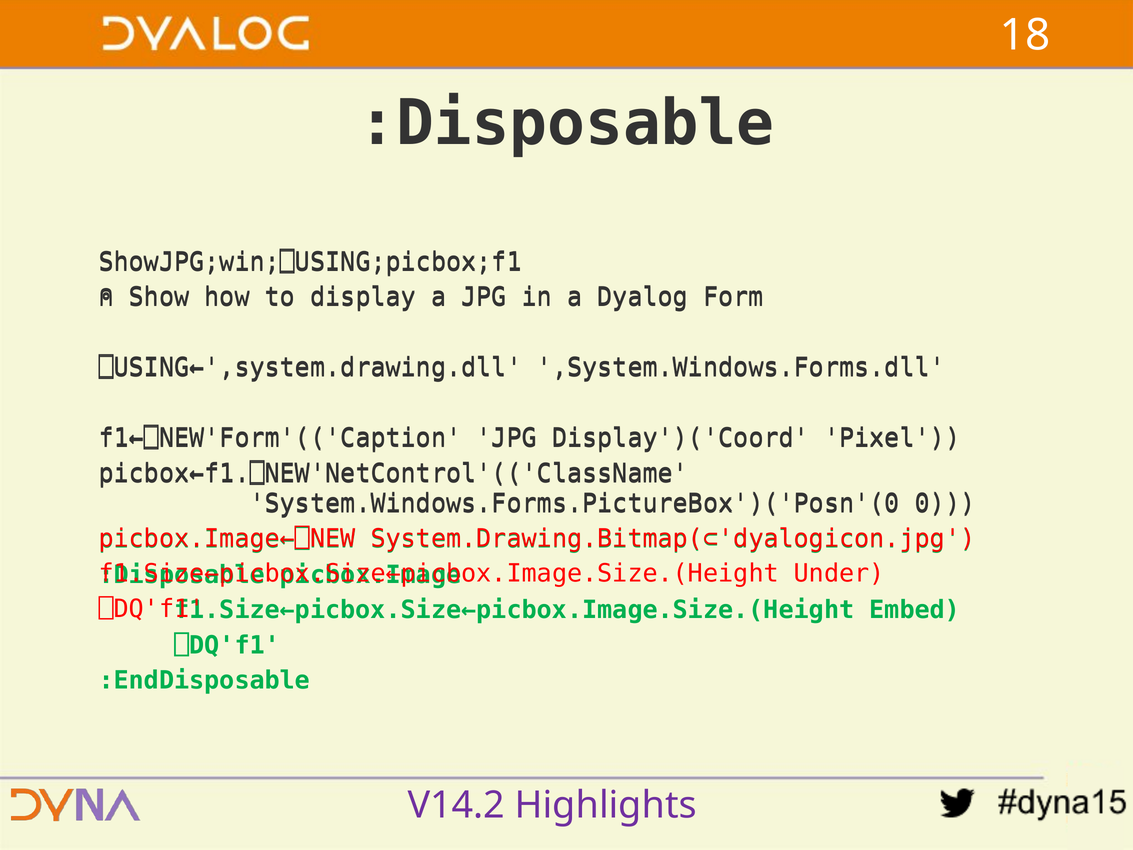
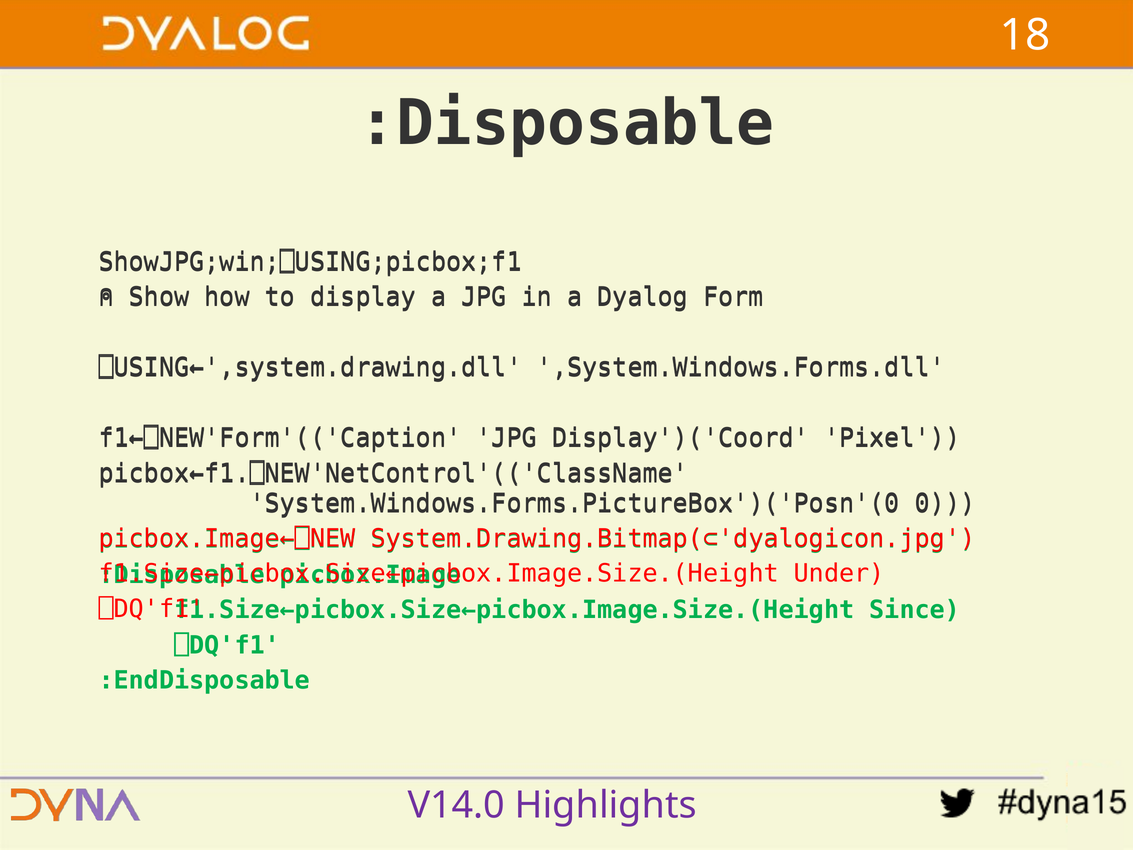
Embed: Embed -> Since (915, 610)
V14.2: V14.2 -> V14.0 (456, 805)
